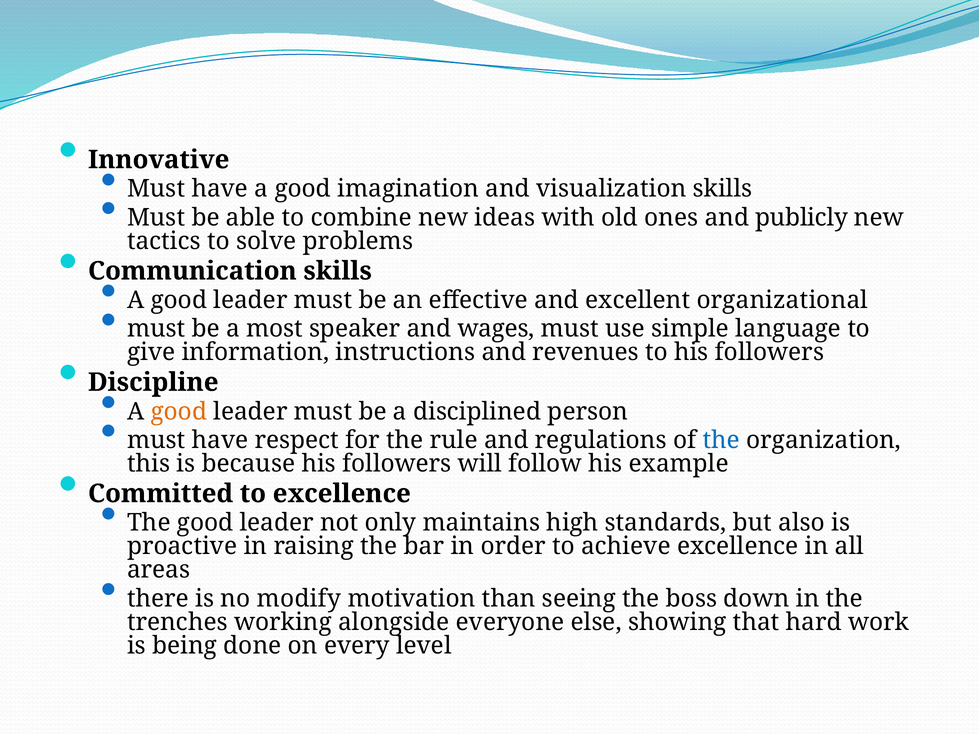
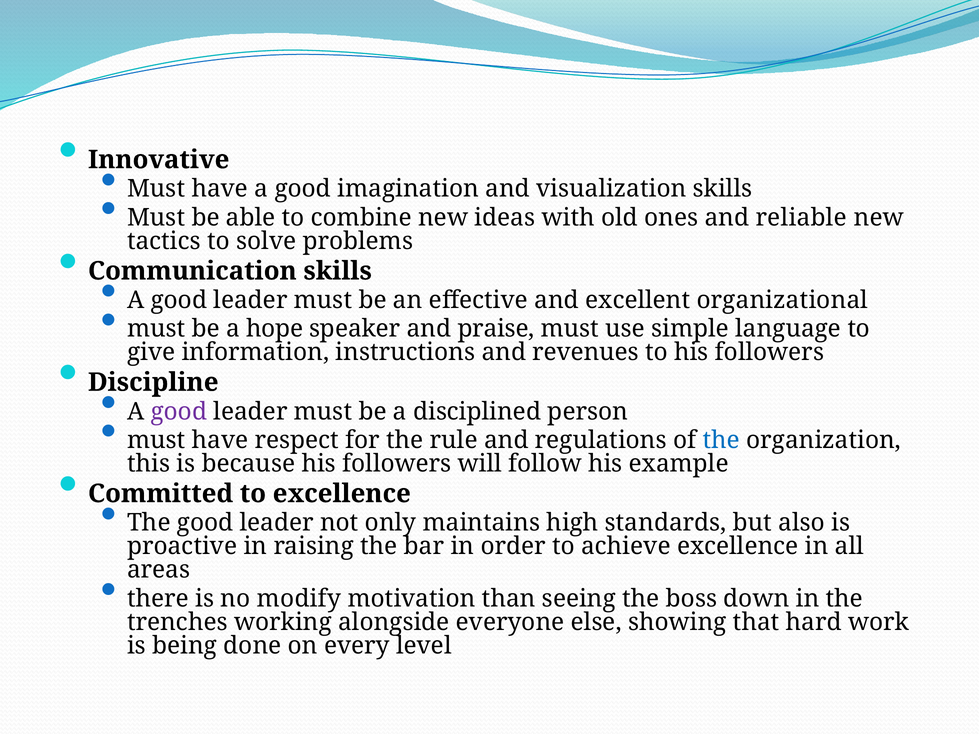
publicly: publicly -> reliable (801, 218)
most: most -> hope (275, 329)
wages: wages -> praise (496, 329)
good colour: orange -> purple (179, 412)
